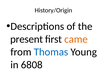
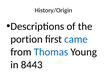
present: present -> portion (27, 39)
came colour: orange -> blue (76, 39)
6808: 6808 -> 8443 (32, 65)
